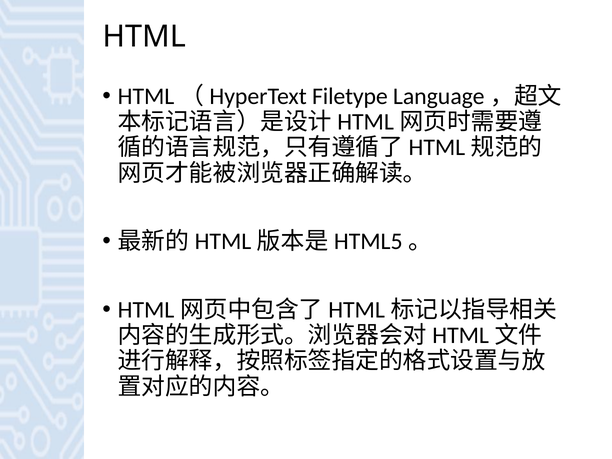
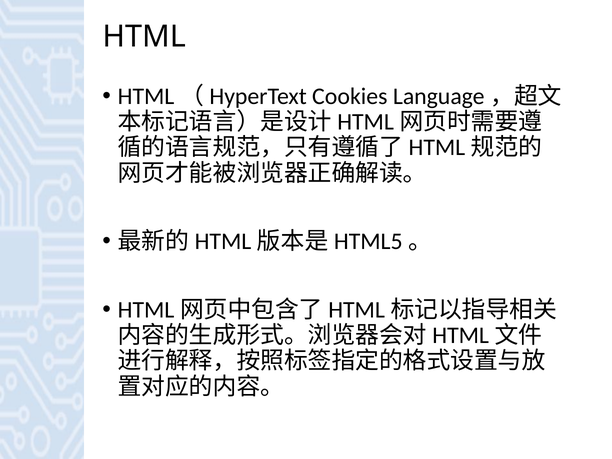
Filetype: Filetype -> Cookies (350, 96)
